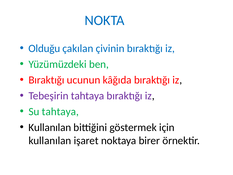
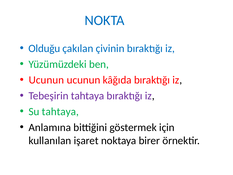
Bıraktığı: Bıraktığı -> Ucunun (46, 80)
Kullanılan: Kullanılan -> Anlamına (50, 127)
